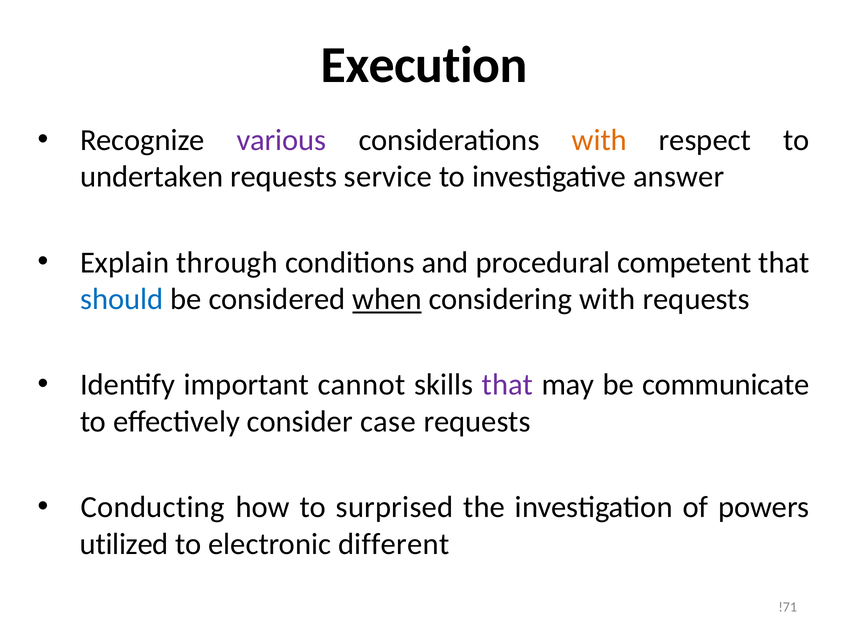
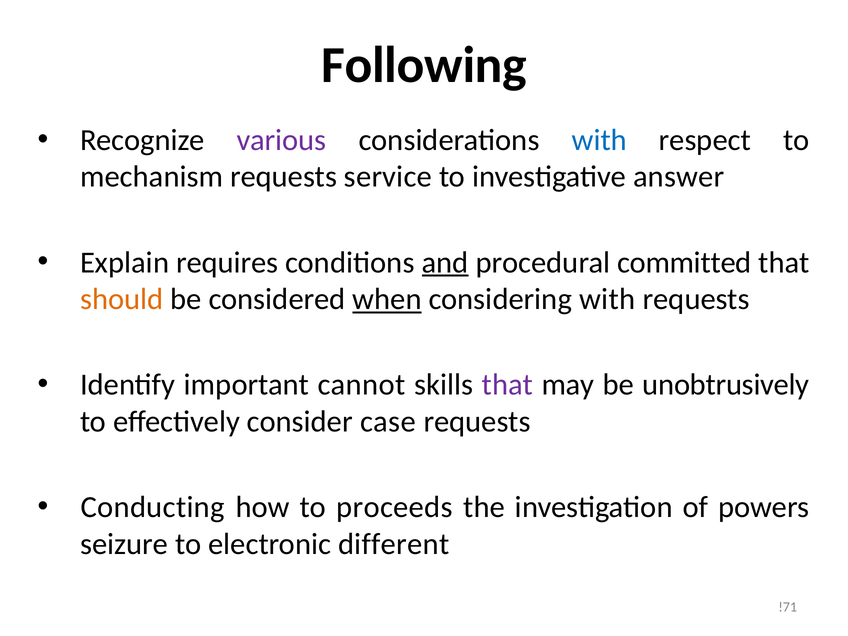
Execution: Execution -> Following (424, 65)
with colour: orange -> blue (599, 140)
undertaken: undertaken -> mechanism (152, 177)
through: through -> requires (227, 262)
and underline: none -> present (445, 262)
competent: competent -> committed (684, 262)
should colour: blue -> orange (122, 299)
communicate: communicate -> unobtrusively (726, 385)
surprised: surprised -> proceeds (394, 507)
utilized: utilized -> seizure (124, 544)
